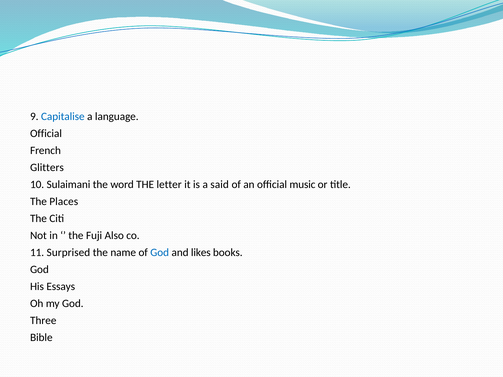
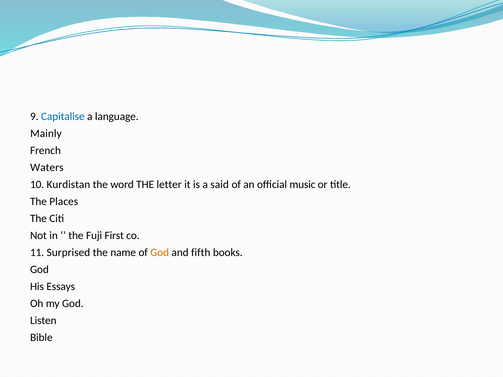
Official: Official -> Mainly (46, 133)
Glitters: Glitters -> Waters (47, 168)
Sulaimani: Sulaimani -> Kurdistan (68, 185)
Also: Also -> First (114, 236)
God colour: blue -> orange (160, 253)
likes: likes -> fifth (201, 253)
Three: Three -> Listen (43, 321)
